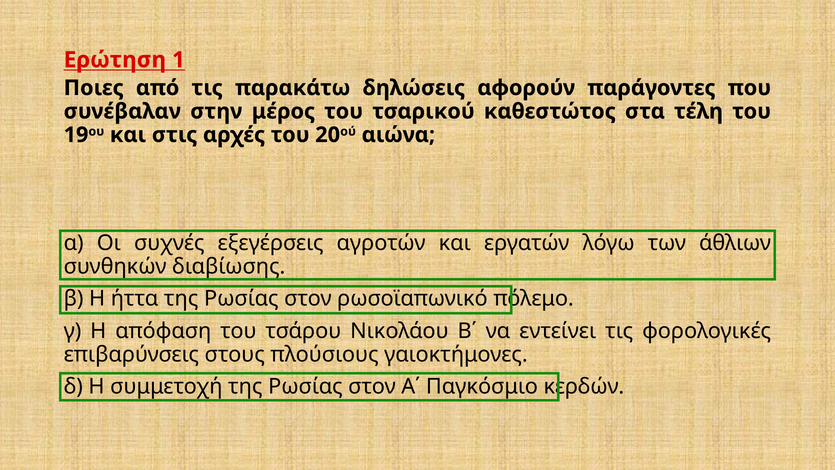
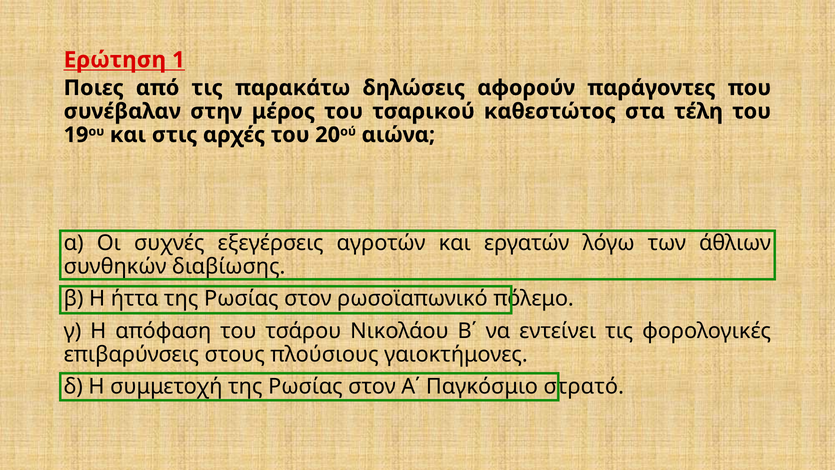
κερδών: κερδών -> στρατό (584, 386)
